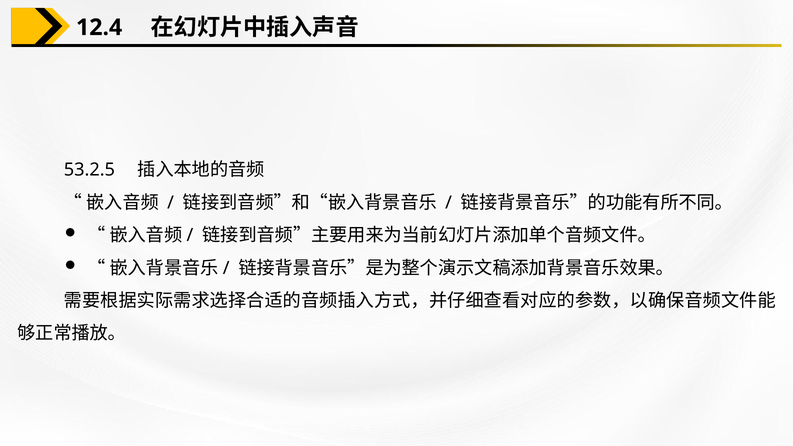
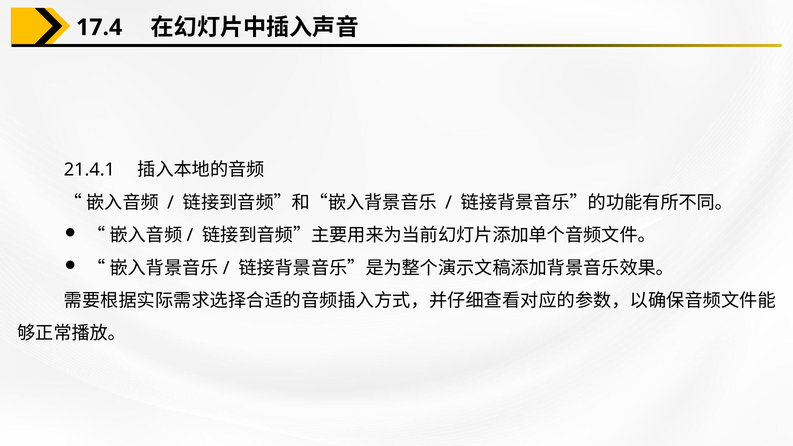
12.4: 12.4 -> 17.4 (99, 27)
53.2.5: 53.2.5 -> 21.4.1 (89, 170)
